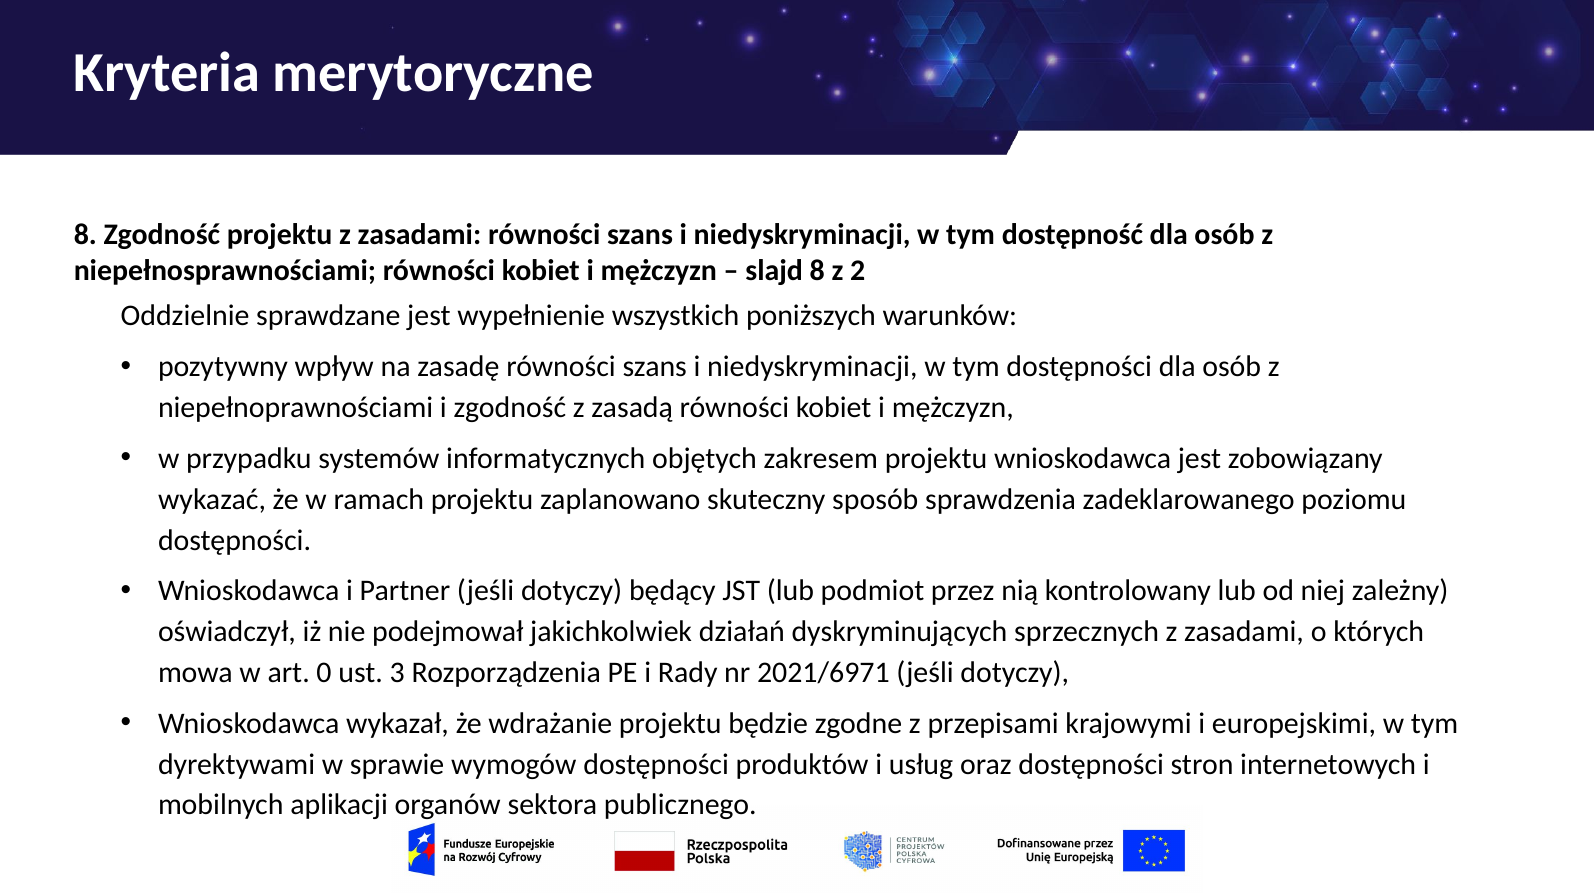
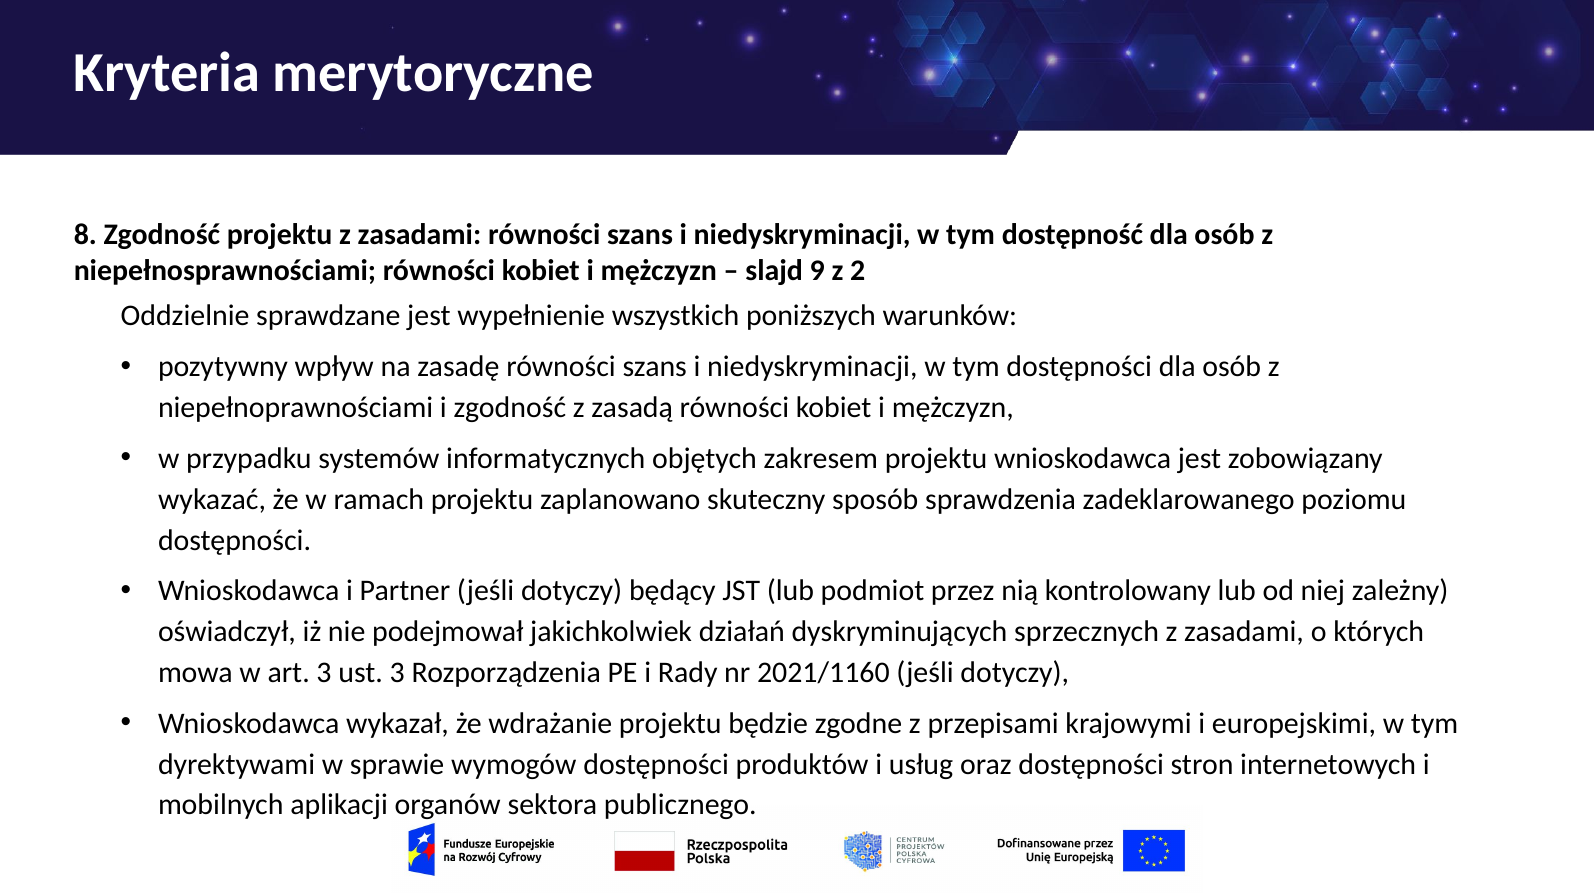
slajd 8: 8 -> 9 (817, 270)
art 0: 0 -> 3 (324, 673)
2021/6971: 2021/6971 -> 2021/1160 (823, 673)
